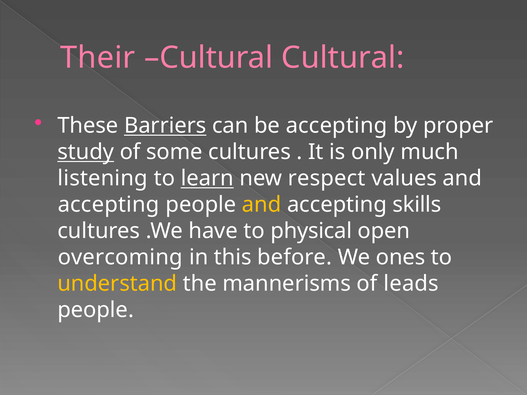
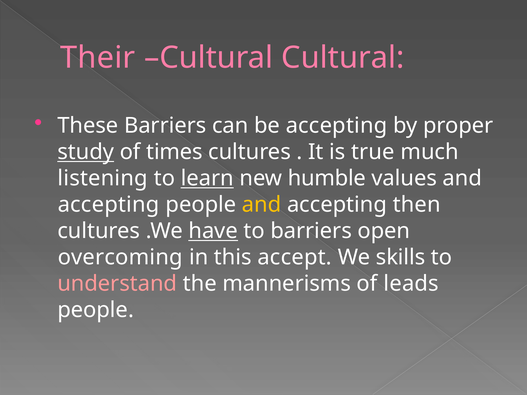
Barriers underline: present -> none (165, 126)
some: some -> times (174, 152)
only: only -> true (373, 152)
respect: respect -> humble (327, 179)
skills: skills -> then (417, 205)
have underline: none -> present (213, 231)
to physical: physical -> barriers (311, 231)
before: before -> accept (295, 258)
ones: ones -> skills (401, 258)
understand colour: yellow -> pink (117, 284)
